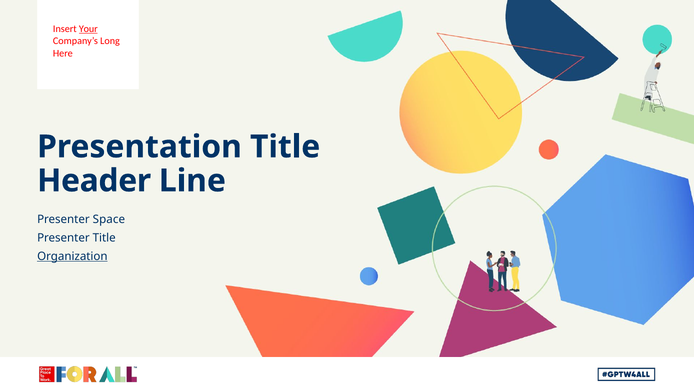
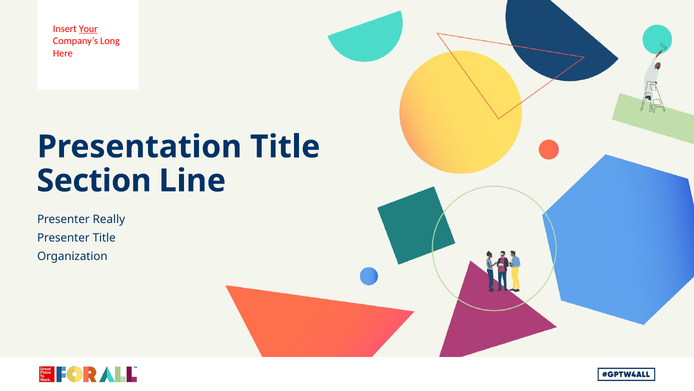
Header: Header -> Section (94, 181)
Space: Space -> Really (109, 219)
Organization underline: present -> none (72, 256)
